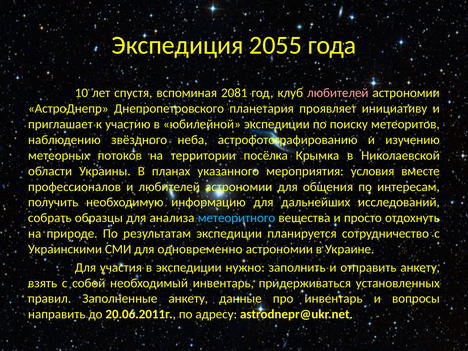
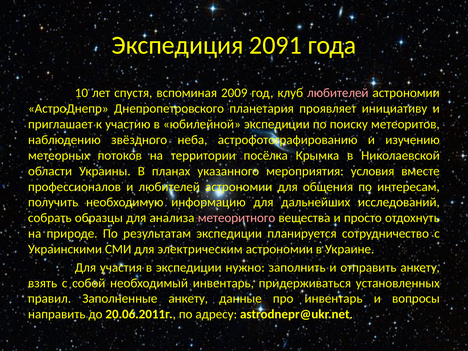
2055: 2055 -> 2091 (276, 45)
2081: 2081 -> 2009 (234, 93)
метеоритного colour: light blue -> pink (236, 218)
одновременно: одновременно -> электрическим (200, 249)
